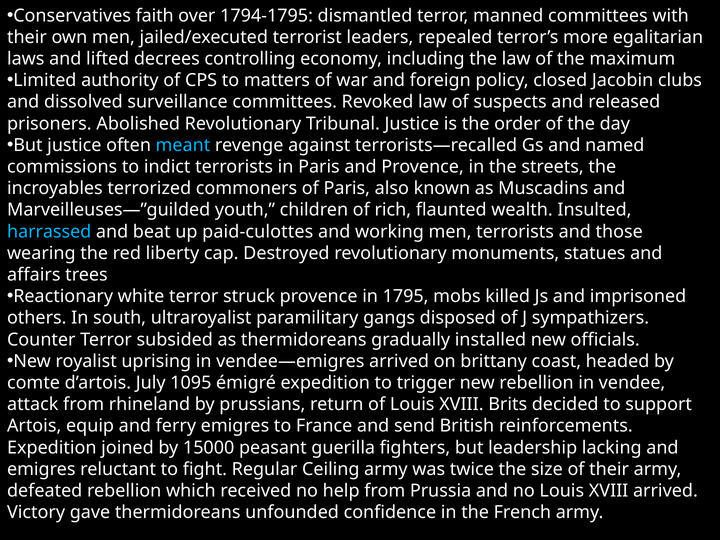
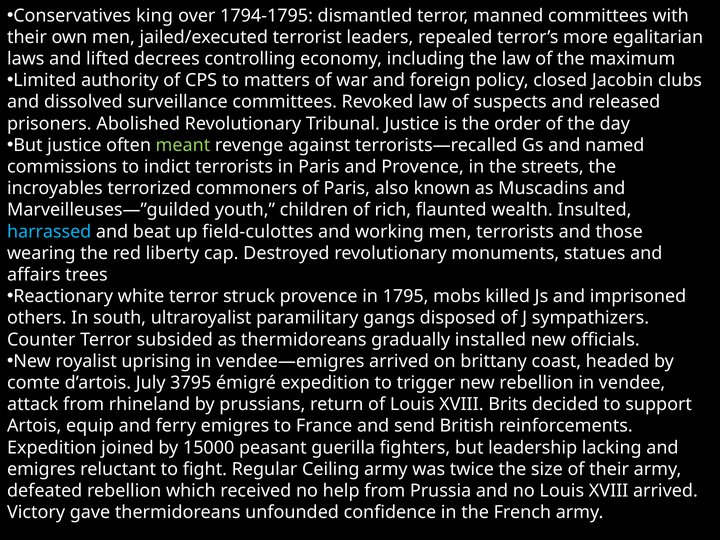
faith: faith -> king (155, 16)
meant colour: light blue -> light green (183, 145)
paid-culottes: paid-culottes -> field-culottes (258, 232)
1095: 1095 -> 3795 (191, 383)
